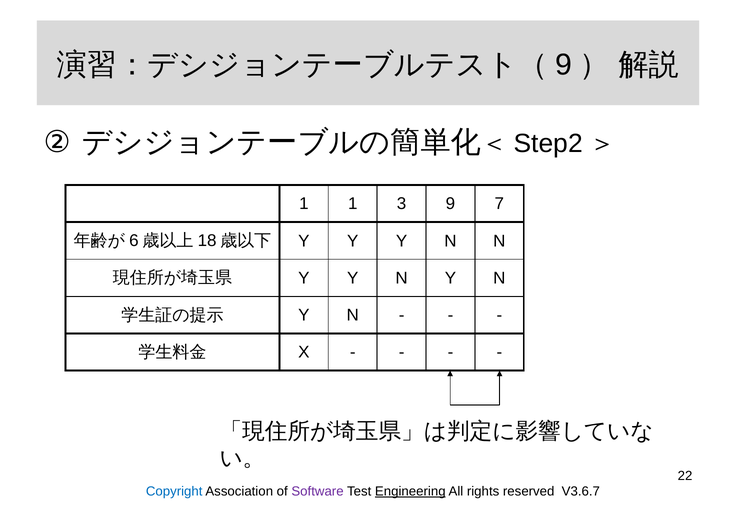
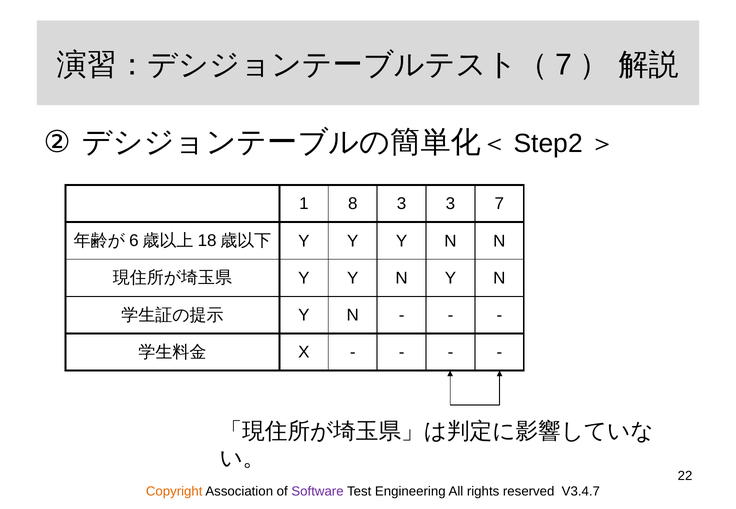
9: 9 -> 7 (564, 65)
1 1: 1 -> 8 (353, 204)
3 9: 9 -> 3 (450, 204)
Copyright colour: blue -> orange (174, 492)
Engineering underline: present -> none (410, 492)
V3.6.7: V3.6.7 -> V3.4.7 (581, 492)
